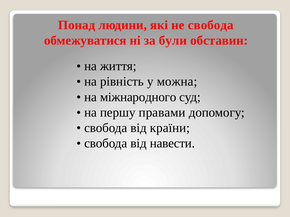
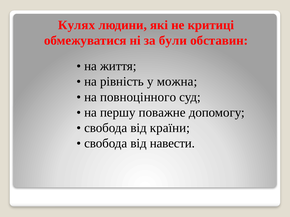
Понад: Понад -> Кулях (77, 25)
не свобода: свобода -> критиці (211, 25)
міжнародного: міжнародного -> повноцінного (138, 97)
правами: правами -> поважне (162, 113)
